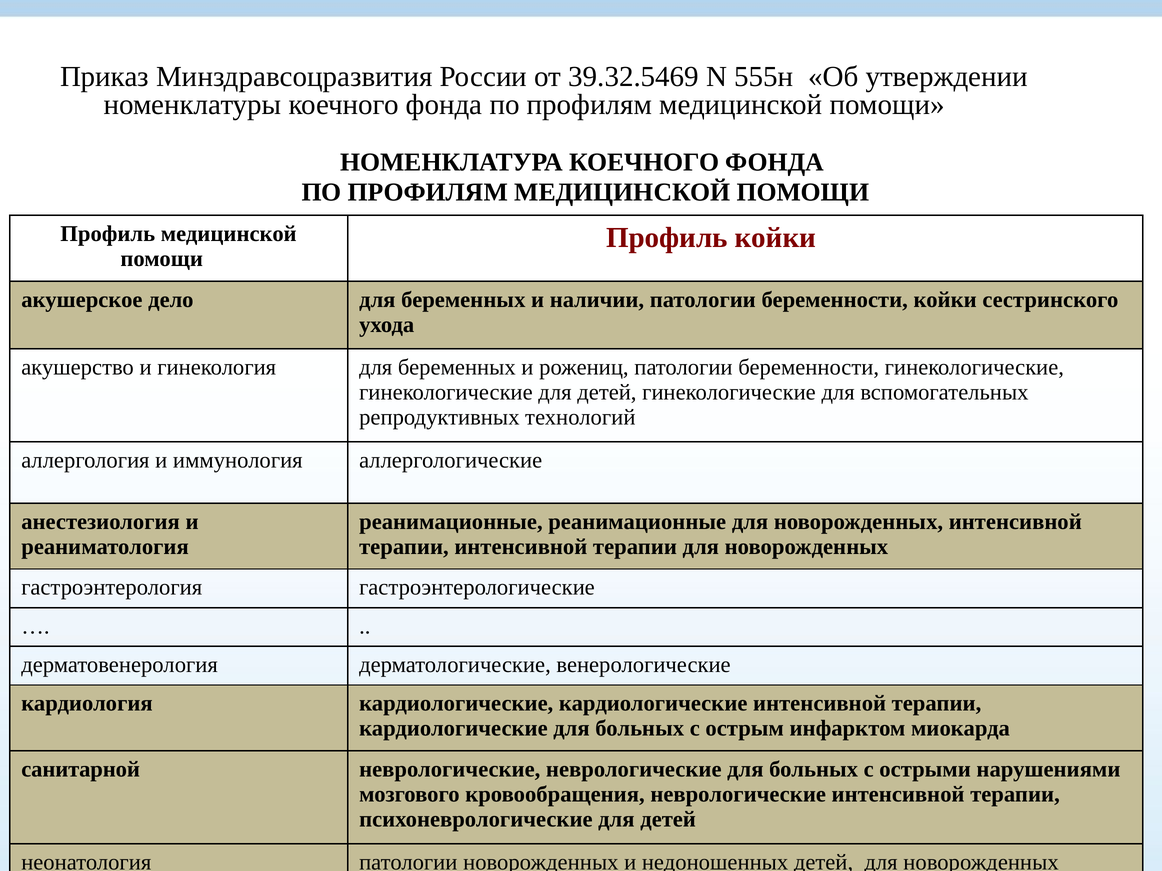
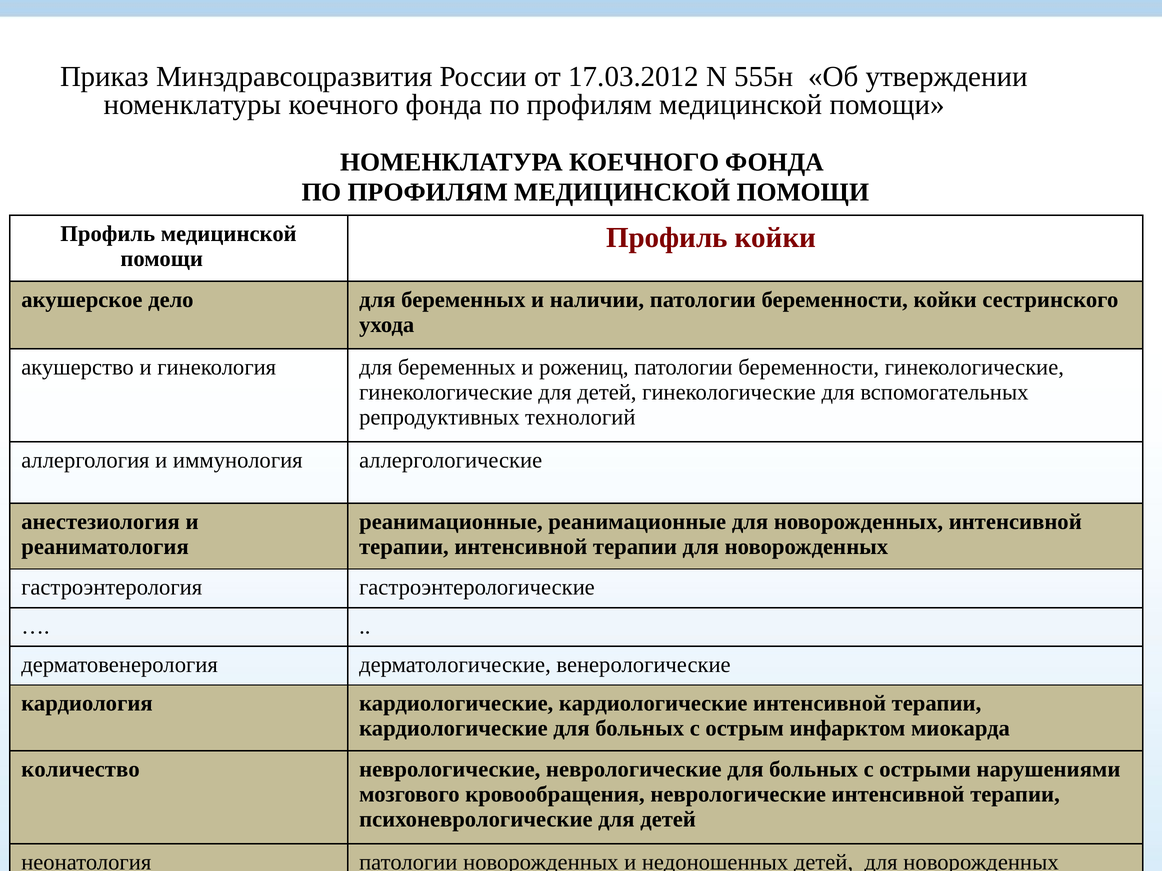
39.32.5469: 39.32.5469 -> 17.03.2012 (634, 77)
санитарной: санитарной -> количество (81, 770)
